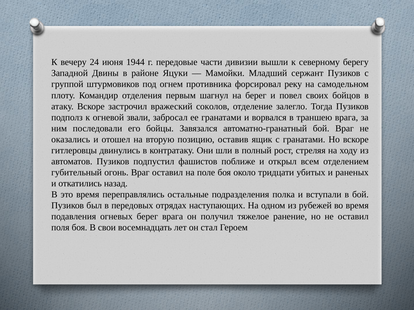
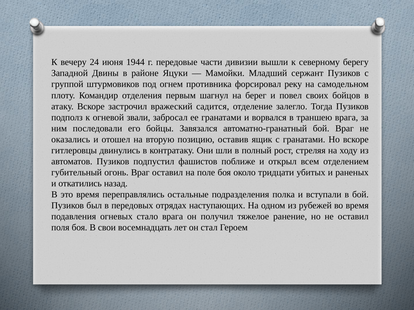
соколов: соколов -> садится (213, 106)
огневых берег: берег -> стало (147, 217)
